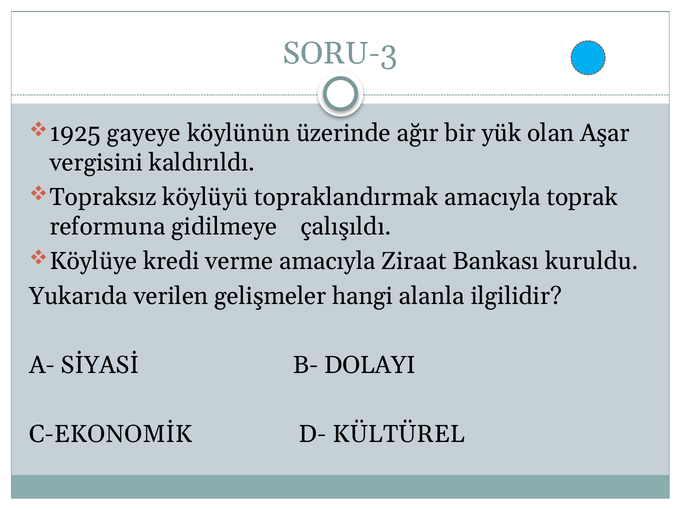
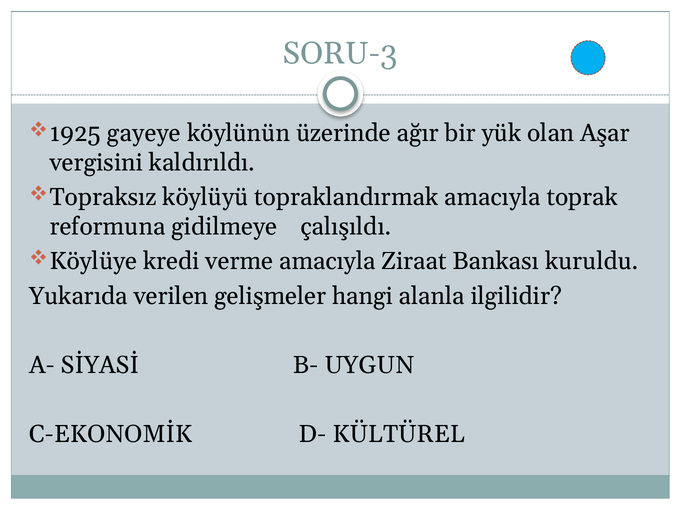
DOLAYI: DOLAYI -> UYGUN (370, 366)
